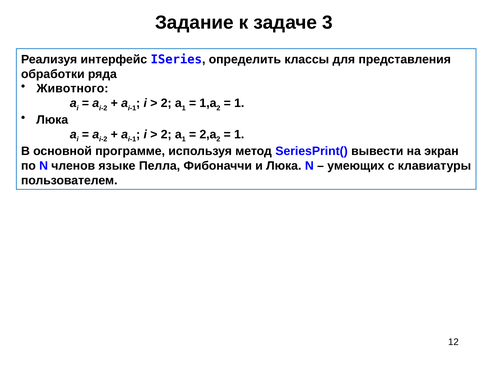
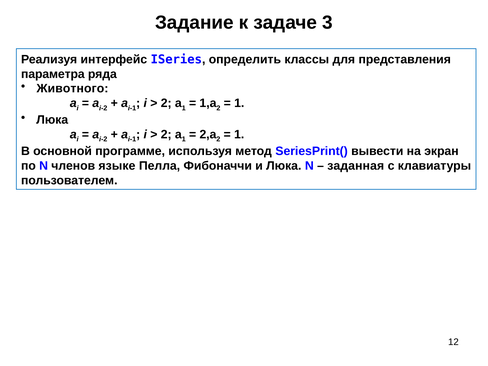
обработки: обработки -> параметра (53, 74)
умеющих: умеющих -> заданная (356, 166)
